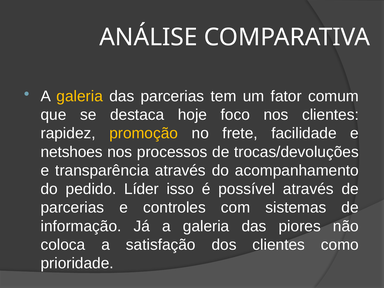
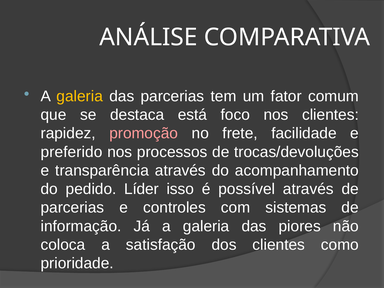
hoje: hoje -> está (192, 115)
promoção colour: yellow -> pink (144, 133)
netshoes: netshoes -> preferido (72, 152)
